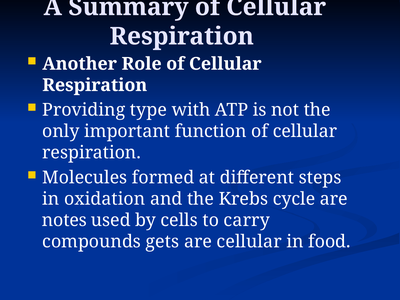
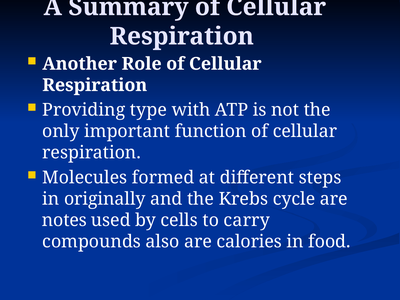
oxidation: oxidation -> originally (105, 199)
gets: gets -> also (163, 242)
are cellular: cellular -> calories (249, 242)
